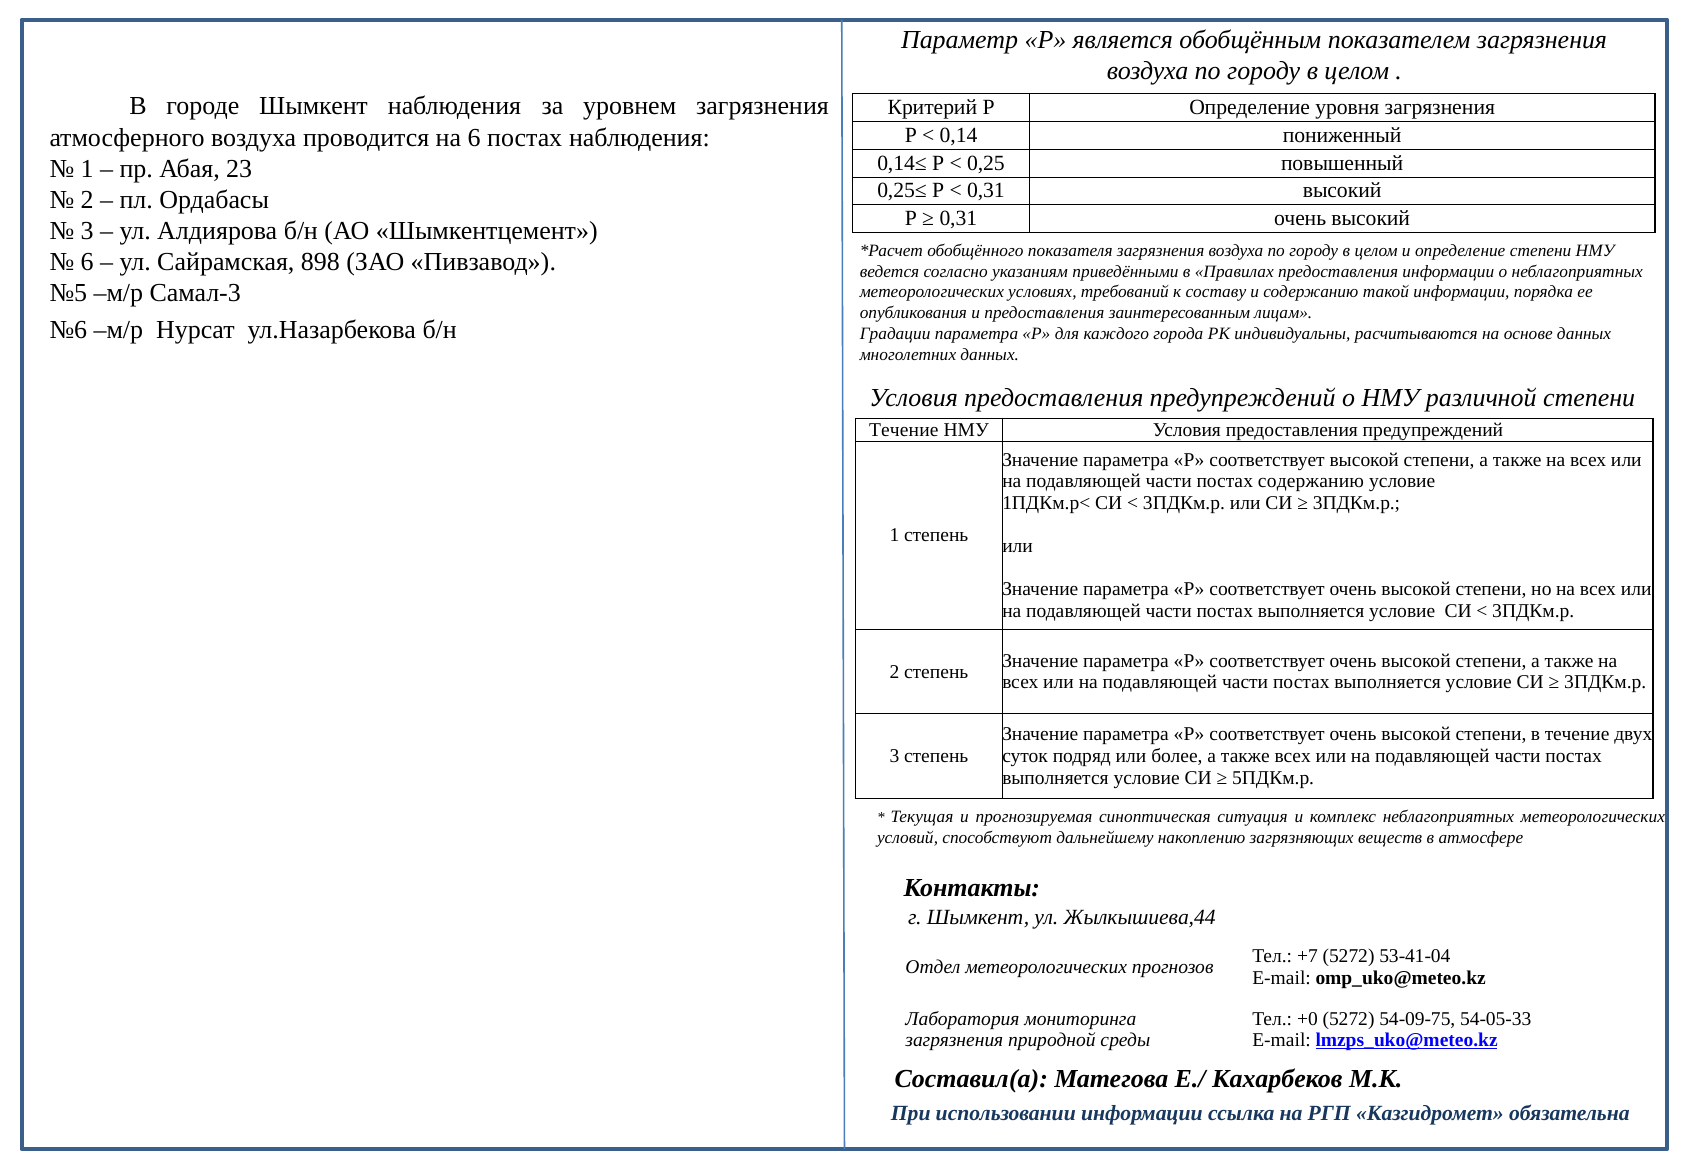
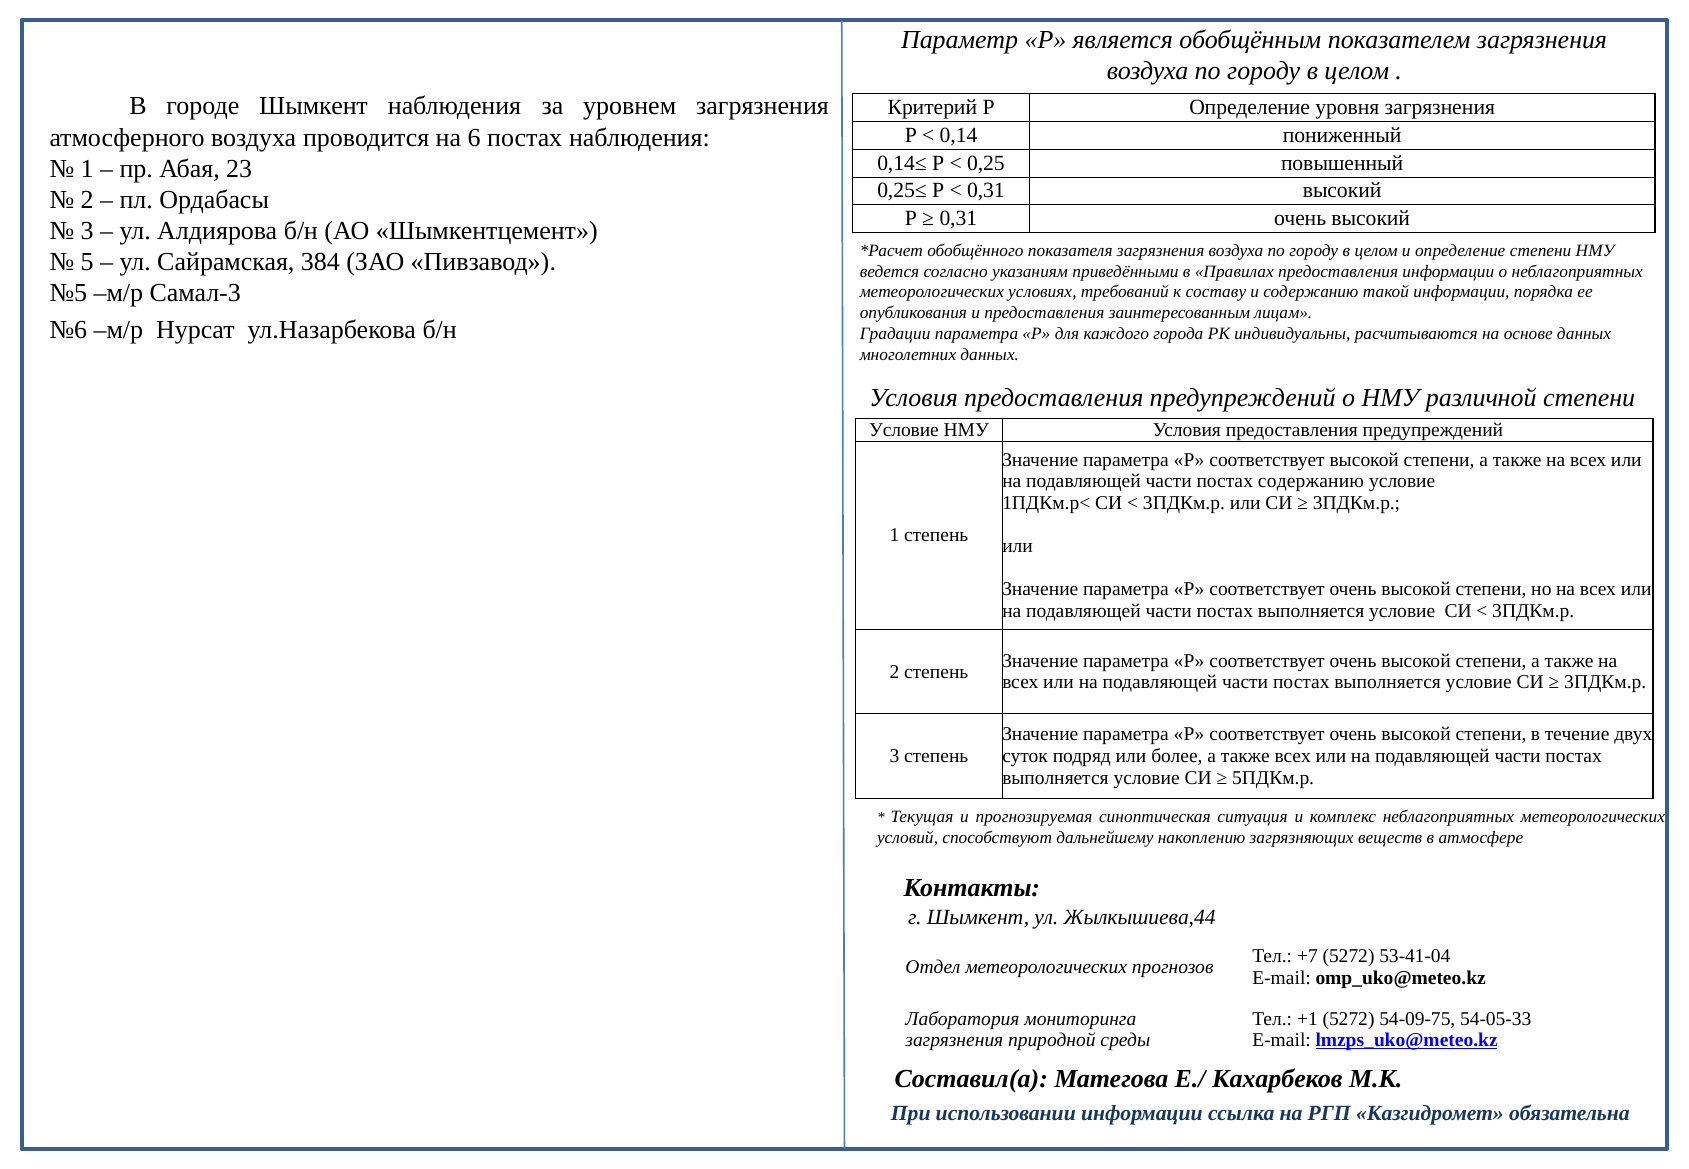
6: 6 -> 5 (87, 262)
898: 898 -> 384 (320, 262)
Течение: Течение -> Условие (904, 430)
+0: +0 -> +1 (1307, 1019)
